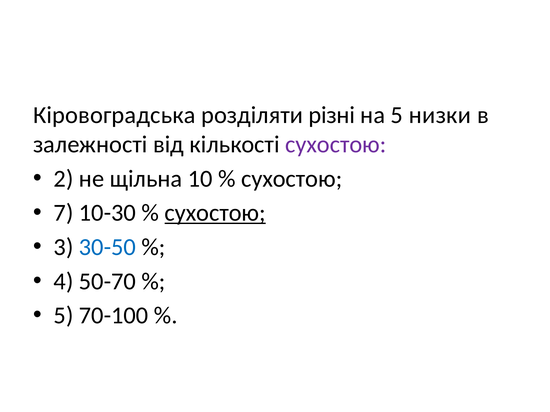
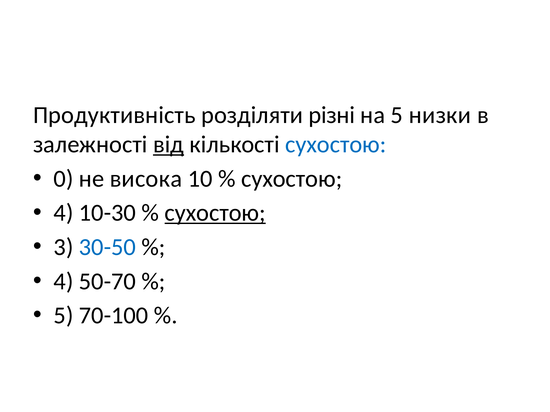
Кіровоградська: Кіровоградська -> Продуктивність (114, 115)
від underline: none -> present (168, 145)
сухостою colour: purple -> blue (336, 145)
2: 2 -> 0 (64, 179)
щільна: щільна -> висока (146, 179)
7: 7 -> 4 (64, 213)
